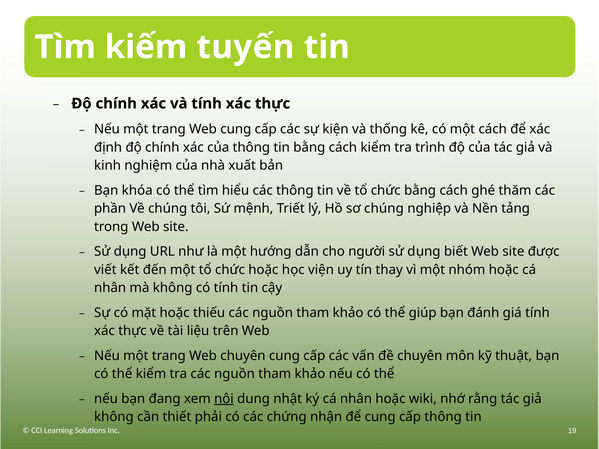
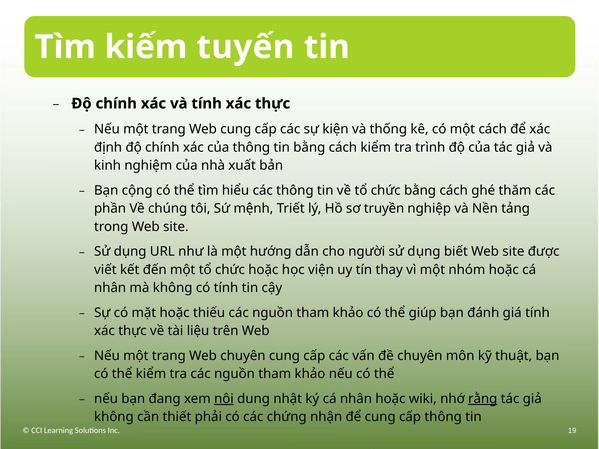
khóa: khóa -> cộng (137, 191)
sơ chúng: chúng -> truyền (384, 209)
rằng underline: none -> present (483, 399)
